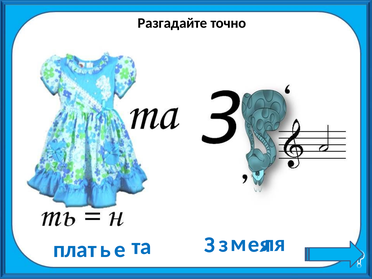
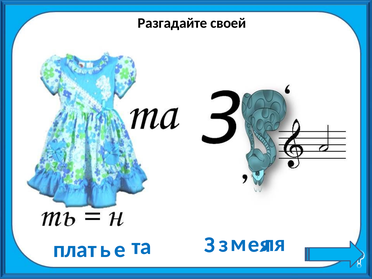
точно: точно -> своей (228, 23)
